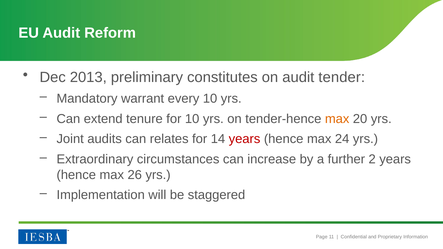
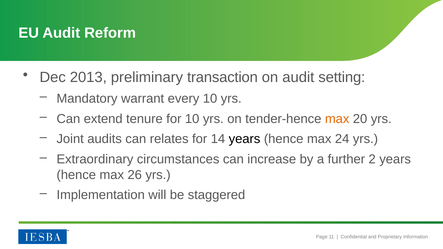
constitutes: constitutes -> transaction (222, 77)
tender: tender -> setting (342, 77)
years colour: red -> black (245, 139)
